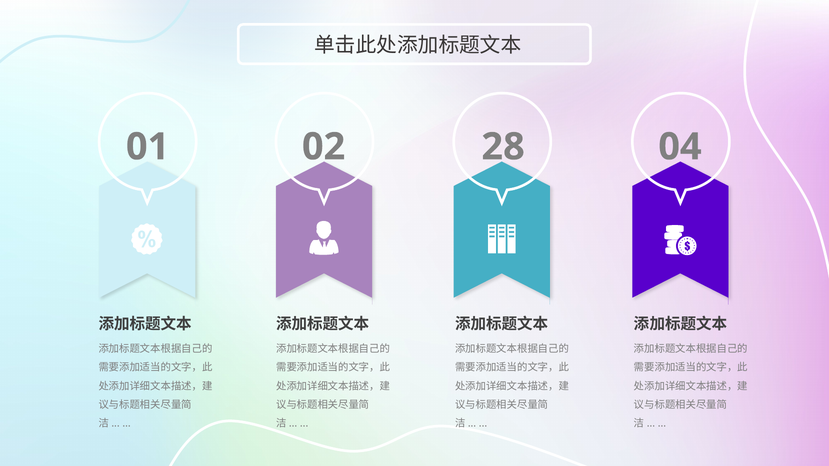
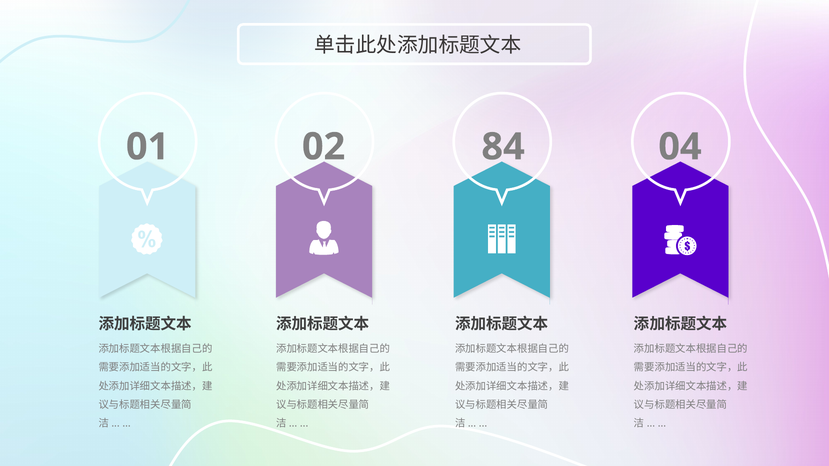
28: 28 -> 84 (503, 147)
